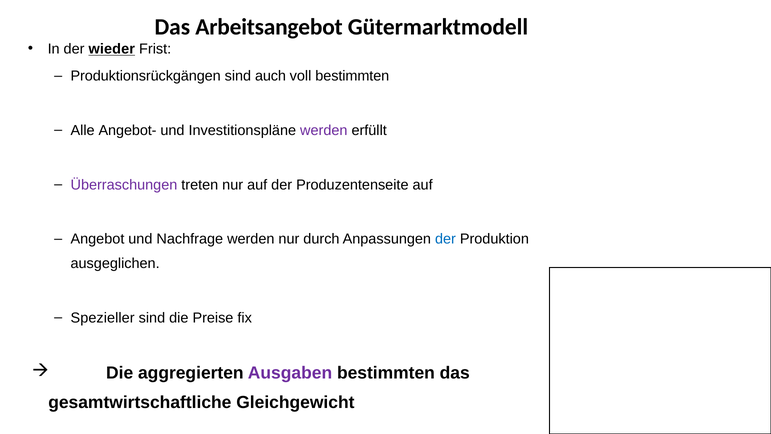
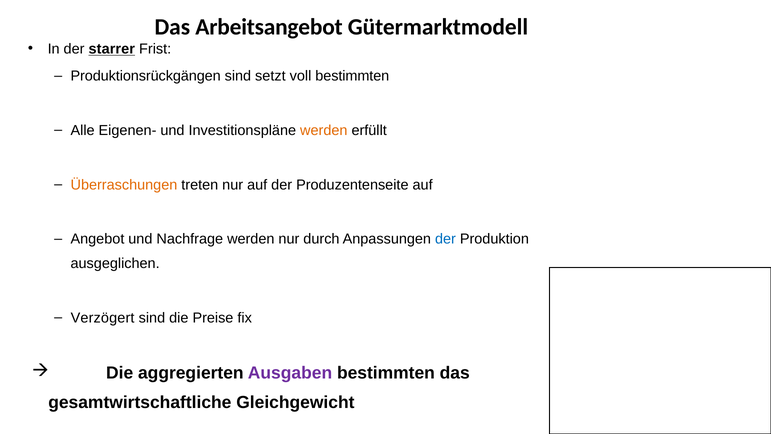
wieder: wieder -> starrer (112, 49)
auch: auch -> setzt (270, 76)
Angebot-: Angebot- -> Eigenen- (128, 130)
werden colour: purple -> orange (324, 130)
Überraschungen colour: purple -> orange (124, 185)
Spezieller: Spezieller -> Verzögert (103, 318)
